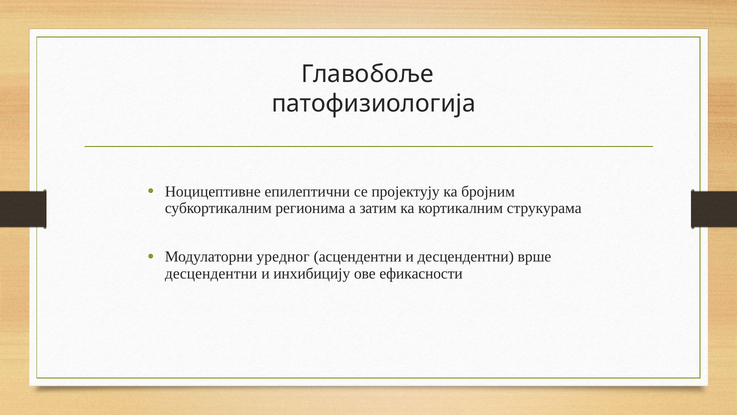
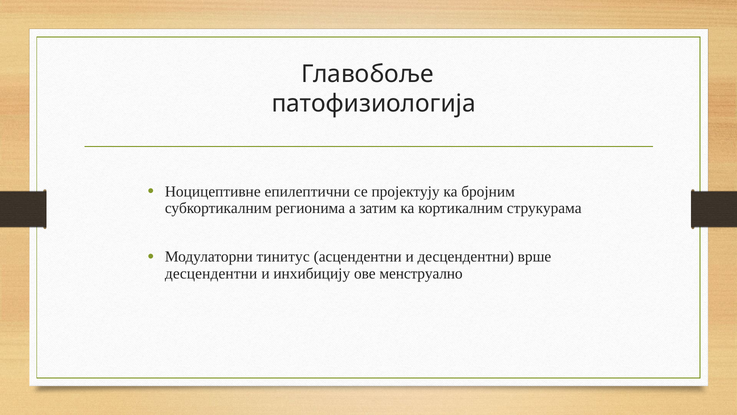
уредног: уредног -> тинитус (283, 257)
ефикасности: ефикасности -> менструално (421, 273)
